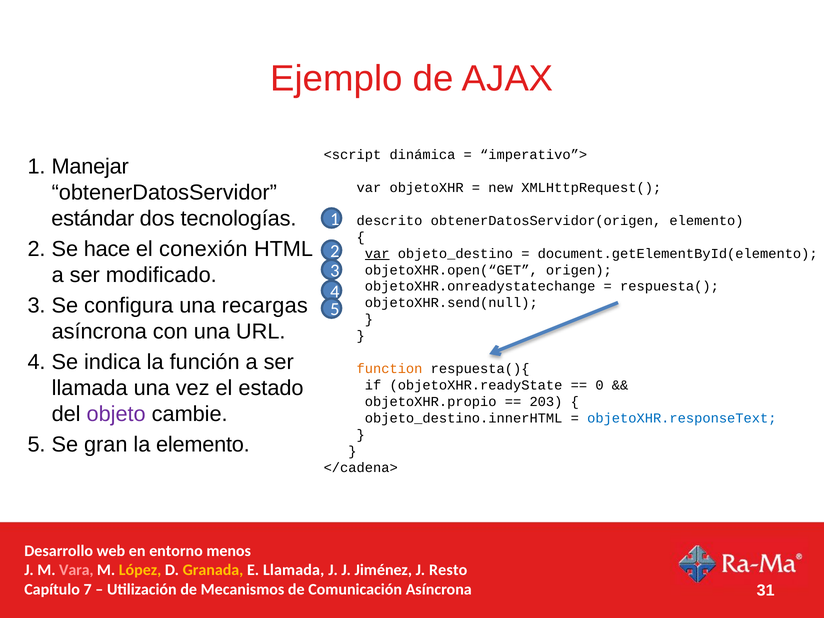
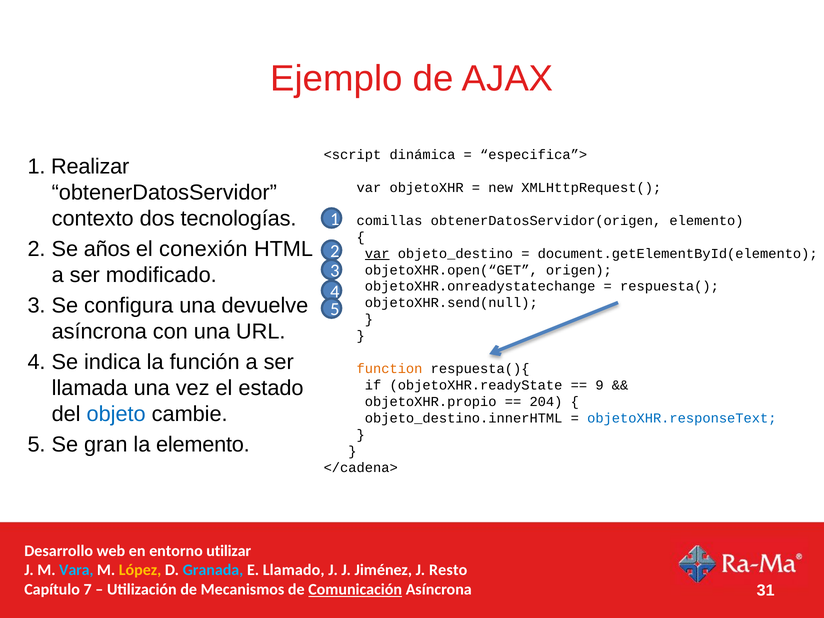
imperativo”>: imperativo”> -> especifica”> (534, 155)
Manejar: Manejar -> Realizar (90, 167)
estándar: estándar -> contexto (93, 219)
descrito: descrito -> comillas (390, 221)
hace: hace -> años (107, 249)
recargas: recargas -> devuelve (265, 306)
0: 0 -> 9 (599, 385)
203: 203 -> 204 (546, 402)
objeto colour: purple -> blue (116, 414)
menos: menos -> utilizar (229, 551)
Vara colour: pink -> light blue (76, 570)
Granada colour: yellow -> light blue (213, 570)
E Llamada: Llamada -> Llamado (294, 570)
Comunicación underline: none -> present (355, 589)
